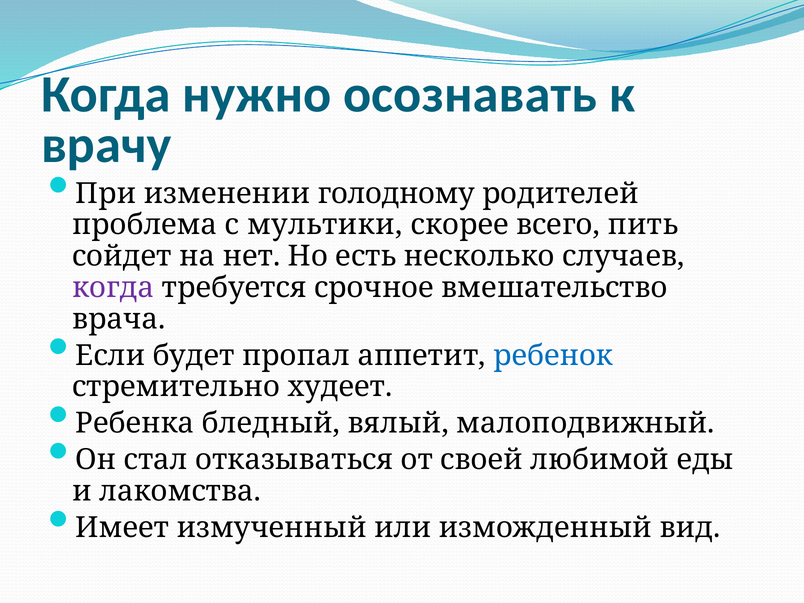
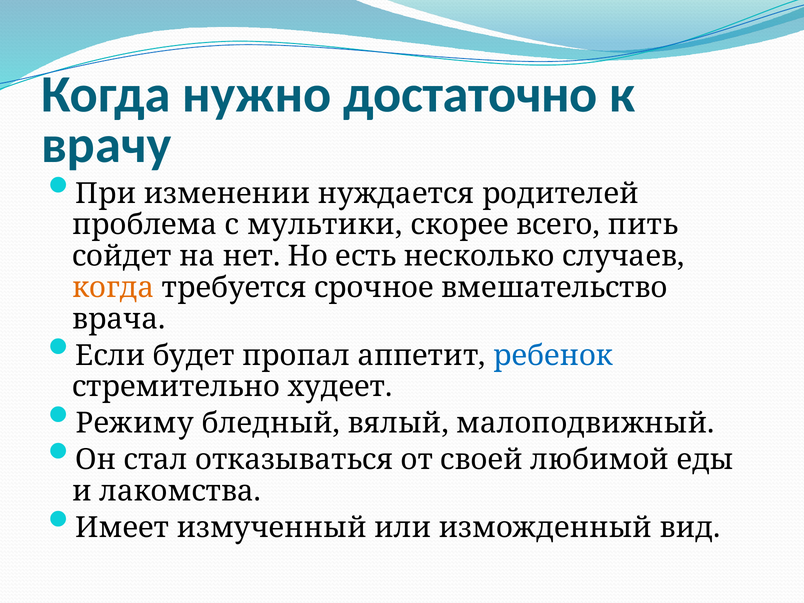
осознавать: осознавать -> достаточно (470, 95)
голодному: голодному -> нуждается (396, 194)
когда colour: purple -> orange (113, 288)
Ребенка: Ребенка -> Режиму (135, 423)
